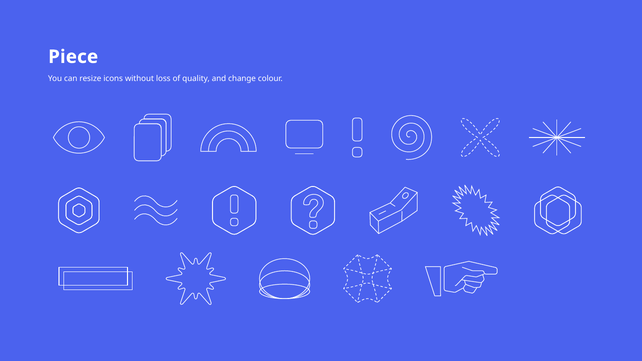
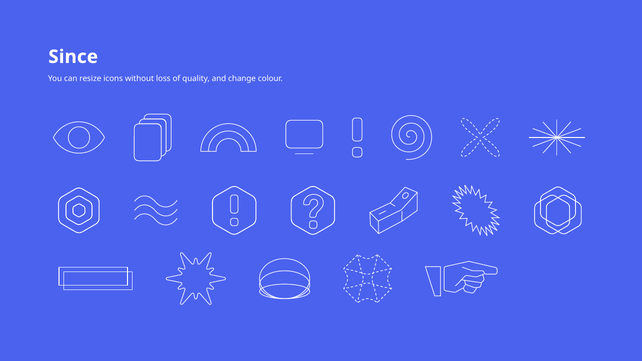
Piece: Piece -> Since (73, 57)
